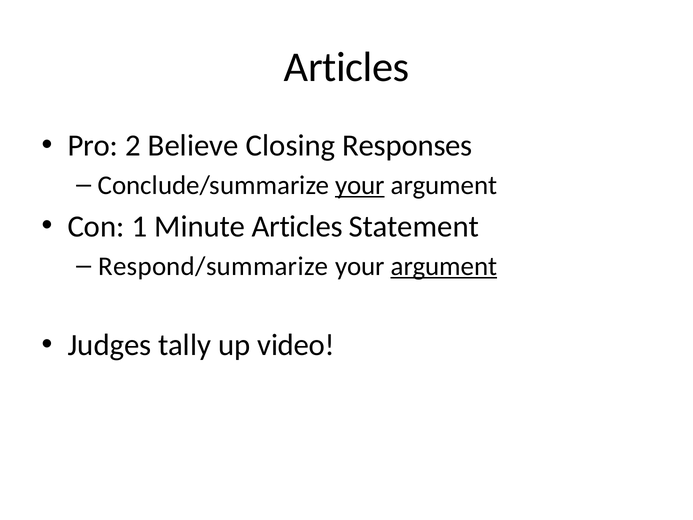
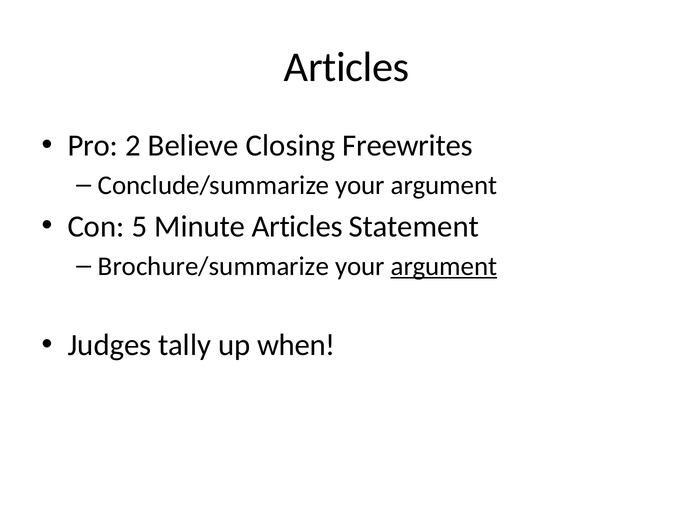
Responses: Responses -> Freewrites (407, 145)
your underline: present -> none (360, 185)
1: 1 -> 5 (139, 226)
Respond/summarize: Respond/summarize -> Brochure/summarize (213, 266)
video: video -> when (296, 345)
